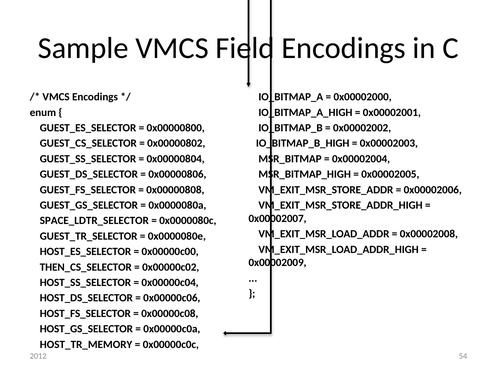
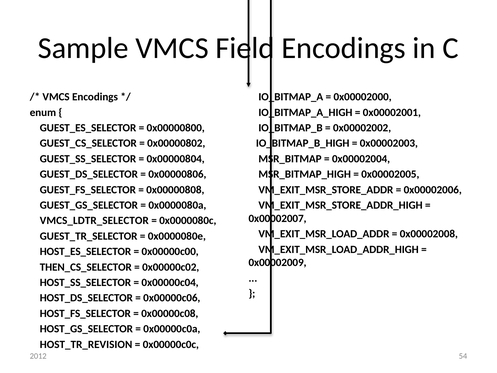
SPACE_LDTR_SELECTOR: SPACE_LDTR_SELECTOR -> VMCS_LDTR_SELECTOR (94, 221)
HOST_TR_MEMORY: HOST_TR_MEMORY -> HOST_TR_REVISION (86, 344)
